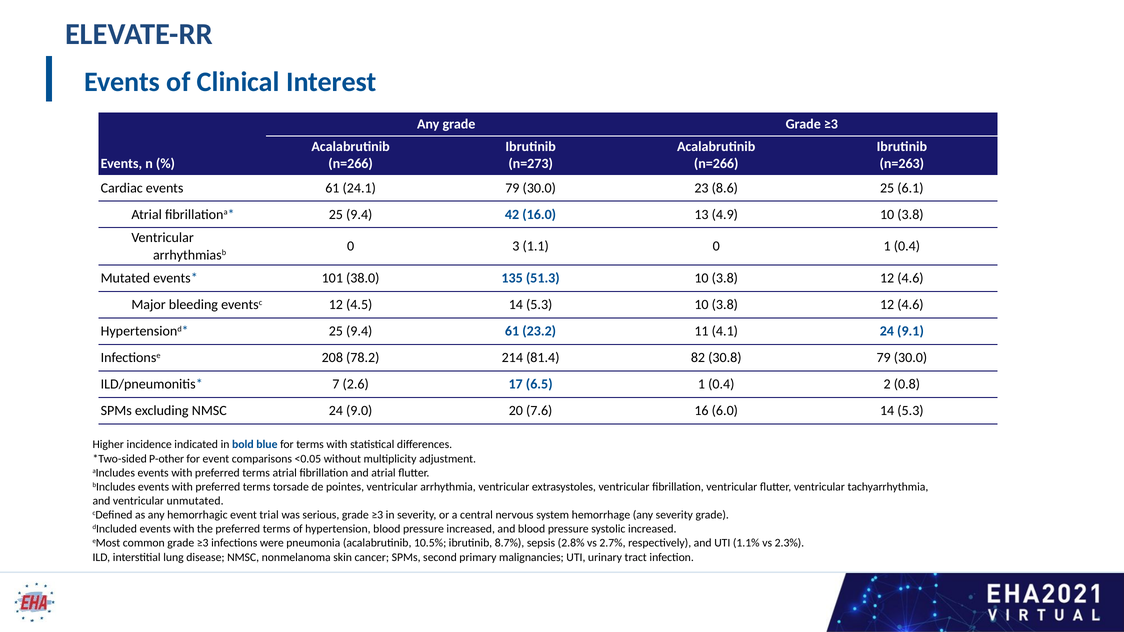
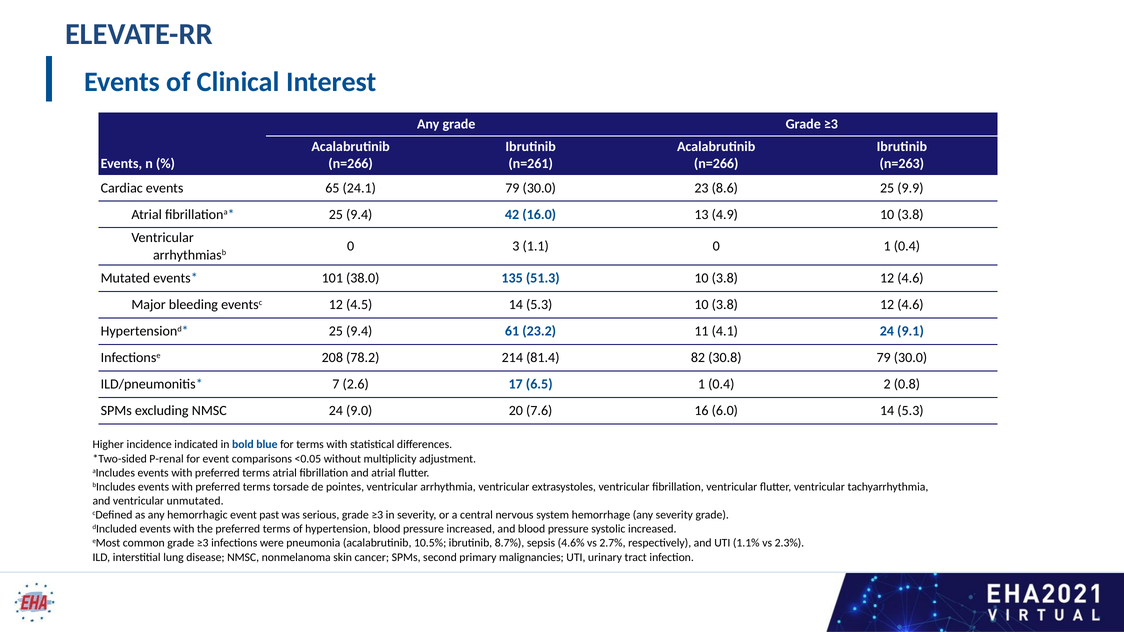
n=273: n=273 -> n=261 (531, 164)
events 61: 61 -> 65 (332, 188)
6.1: 6.1 -> 9.9 (910, 188)
P-other: P-other -> P-renal (167, 459)
trial: trial -> past (269, 515)
2.8%: 2.8% -> 4.6% (571, 543)
